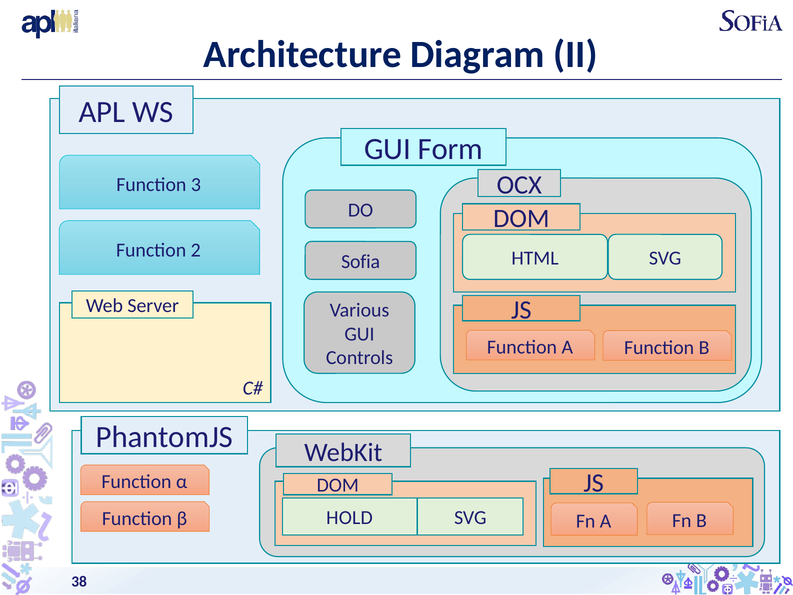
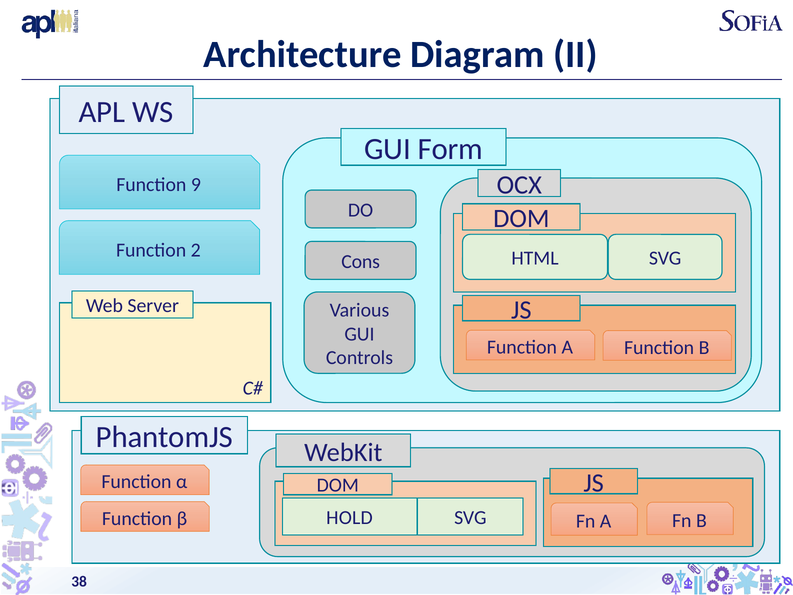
3: 3 -> 9 (196, 185)
Sofia: Sofia -> Cons (361, 262)
